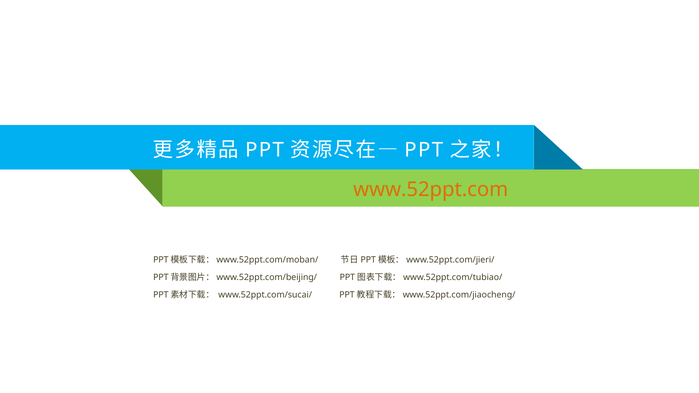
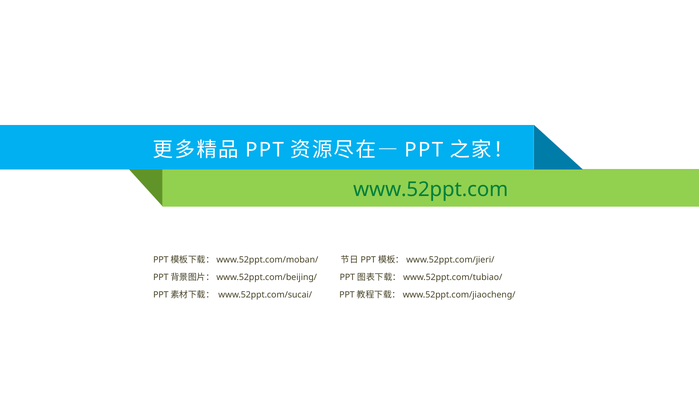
www.52ppt.com colour: orange -> green (431, 189)
